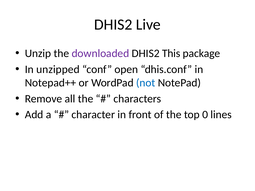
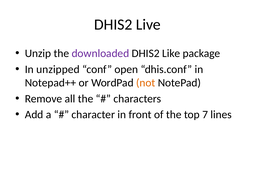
This: This -> Like (171, 53)
not colour: blue -> orange (146, 83)
0: 0 -> 7 (205, 115)
